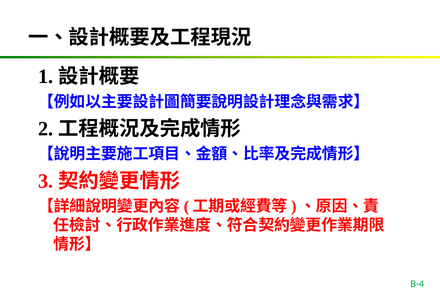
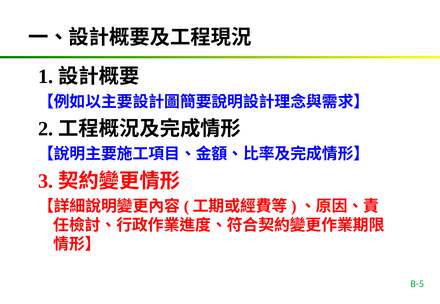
B-4: B-4 -> B-5 (417, 285)
